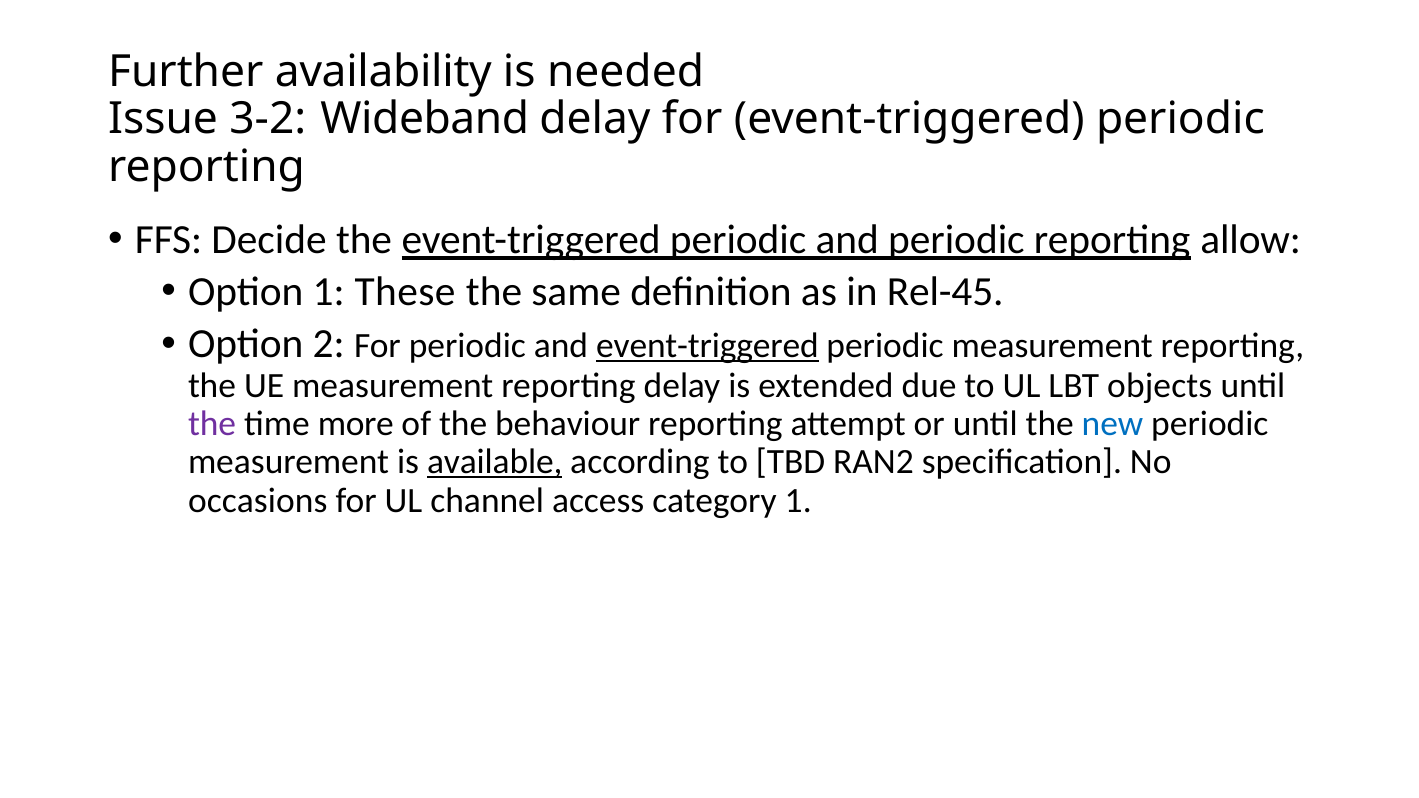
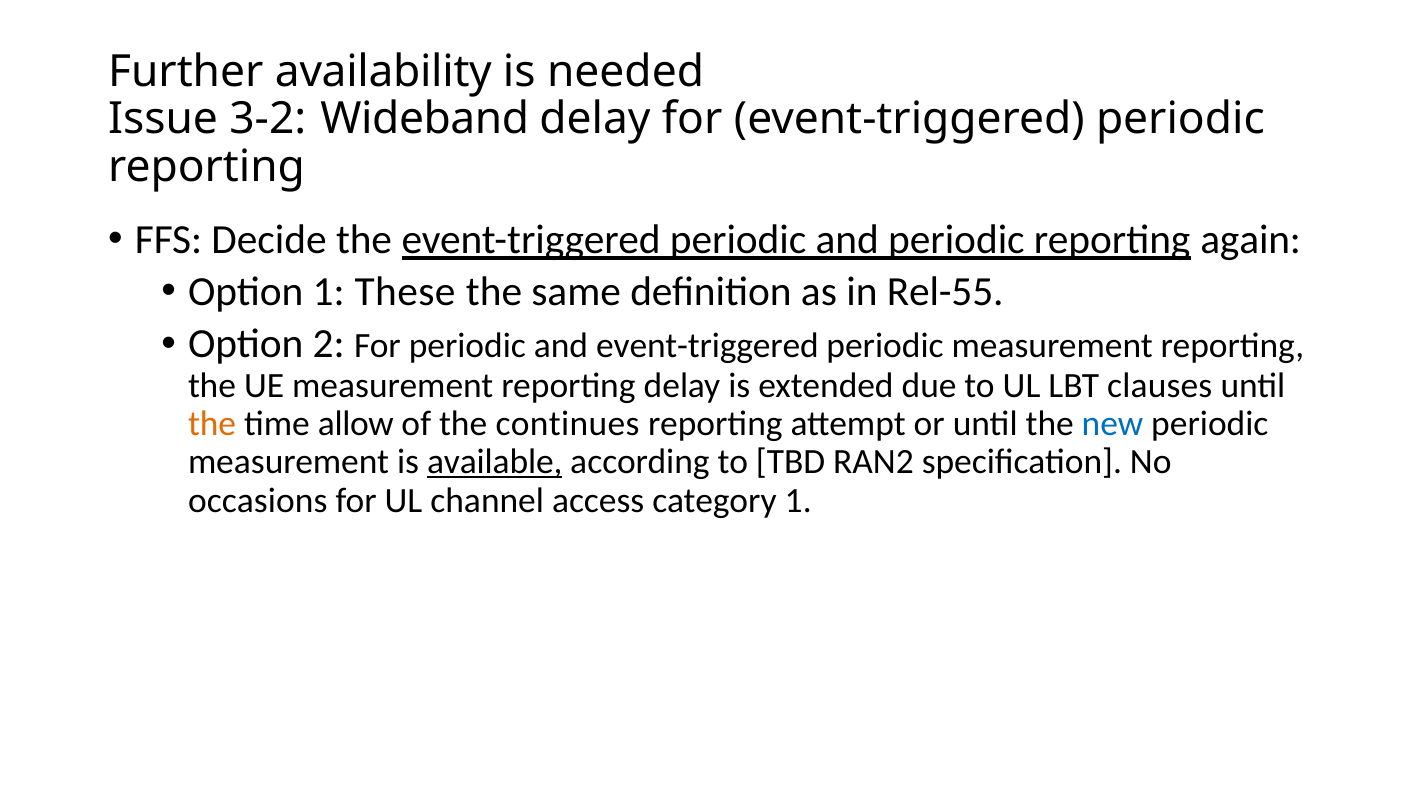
allow: allow -> again (1251, 240)
Rel-45: Rel-45 -> Rel-55 (945, 292)
event-triggered underline: present -> none (707, 346)
objects: objects -> clauses (1160, 386)
the colour: purple -> orange (212, 424)
more: more -> allow (356, 424)
behaviour: behaviour -> continues (568, 424)
